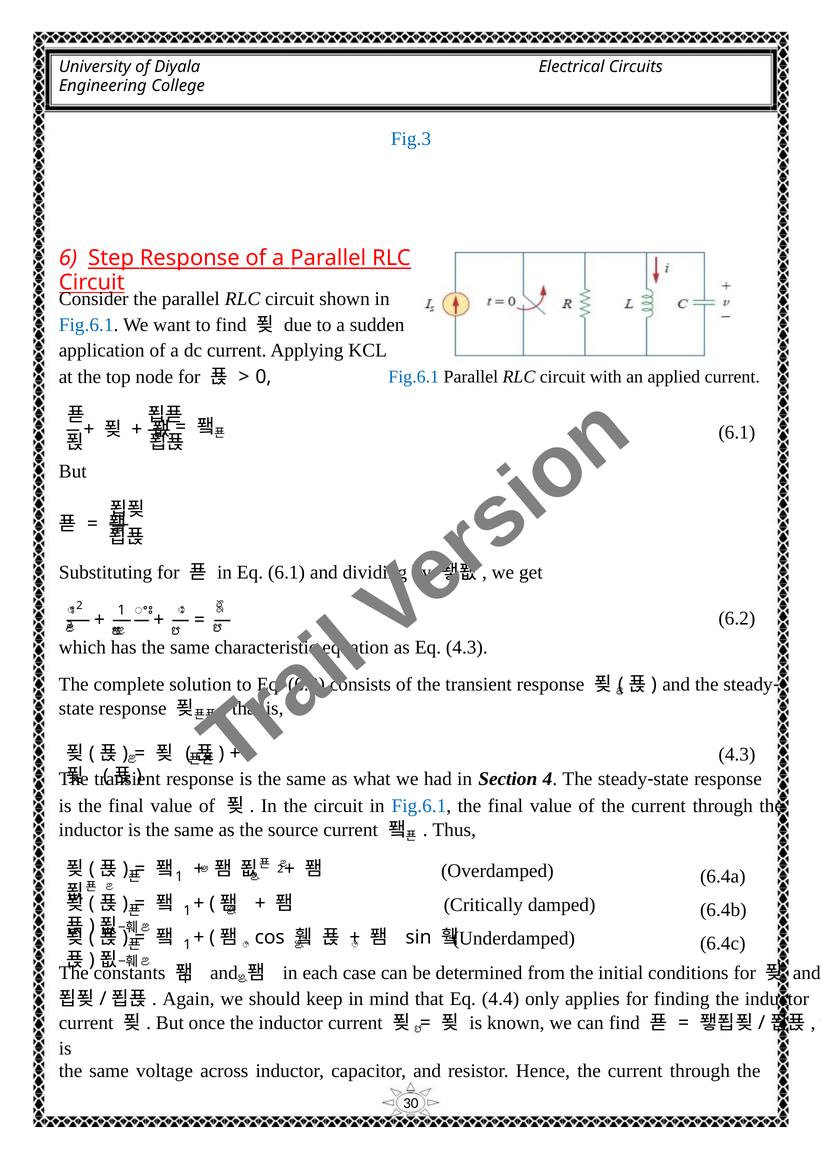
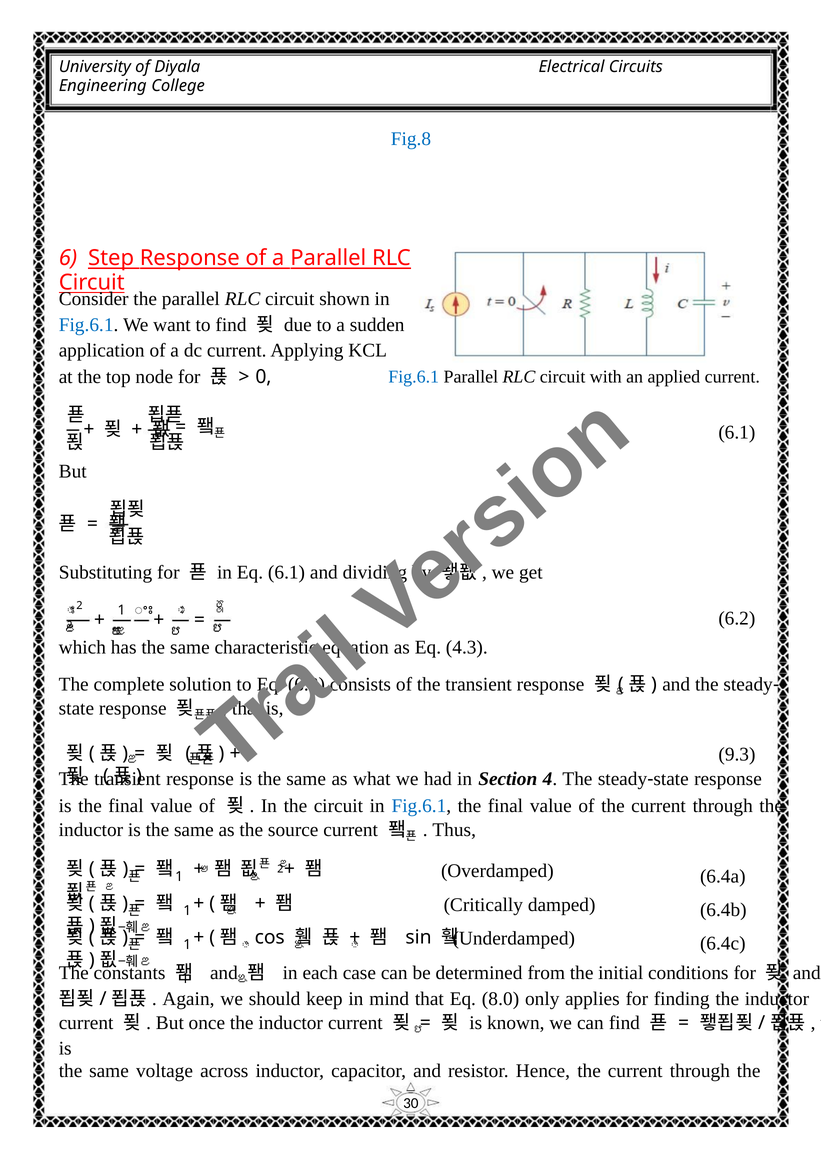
Fig.3: Fig.3 -> Fig.8 (411, 139)
4.3: 4.3 -> 9.3 (737, 755)
4.4: 4.4 -> 8.0 (501, 999)
